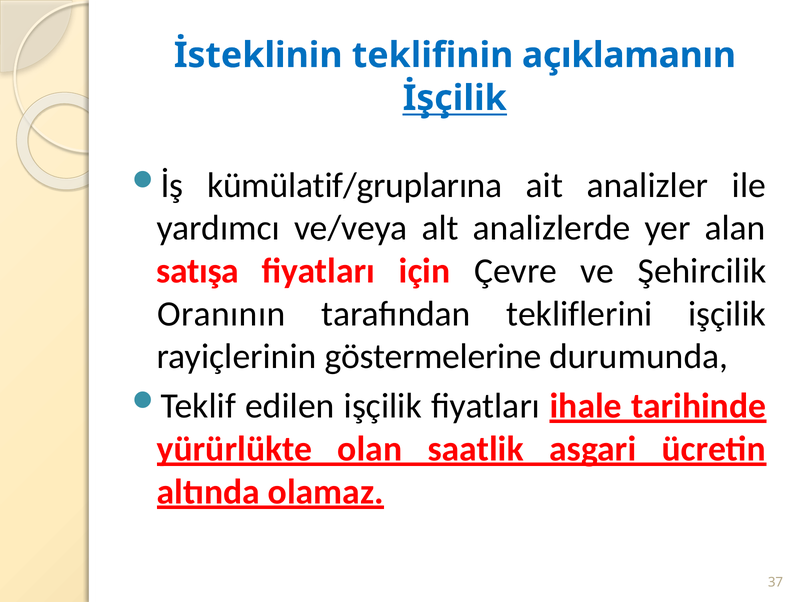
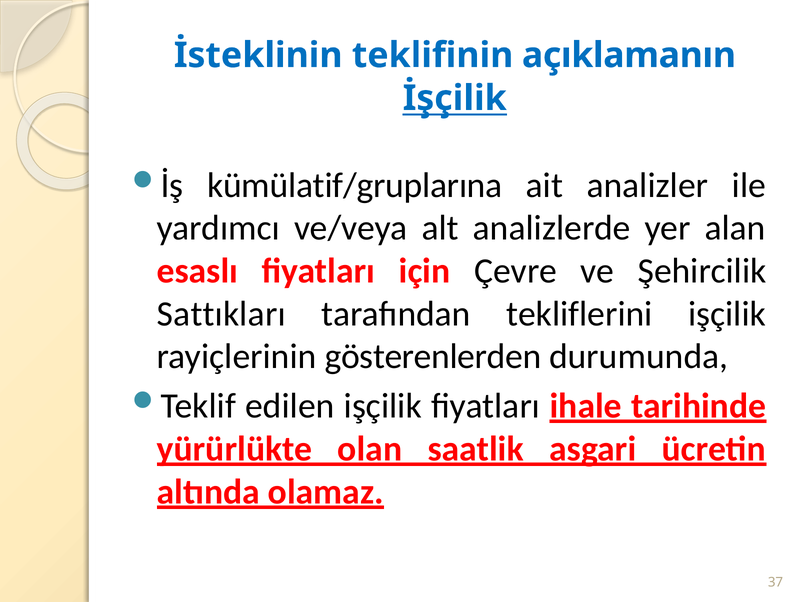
satışa: satışa -> esaslı (197, 271)
Oranının: Oranının -> Sattıkları (221, 314)
göstermelerine: göstermelerine -> gösterenlerden (433, 356)
